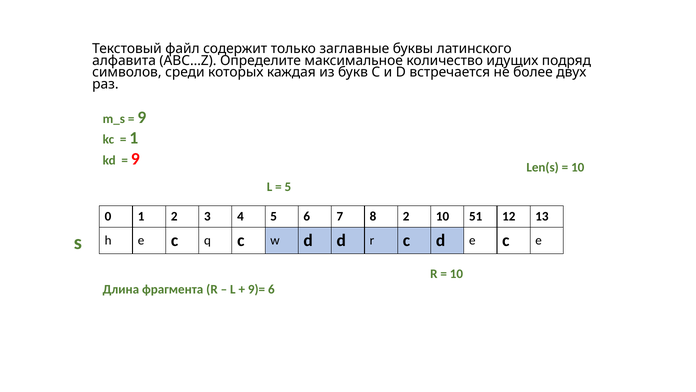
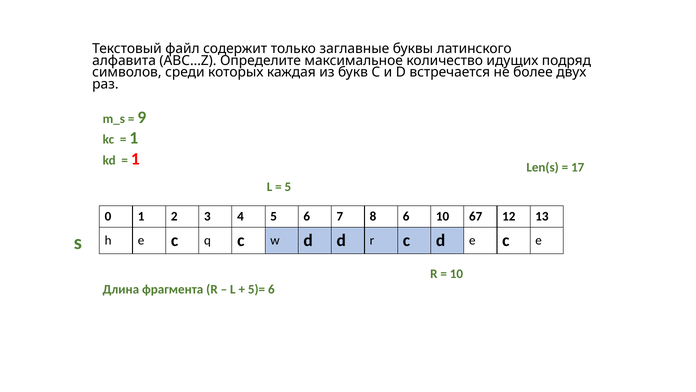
9: 9 -> 1 (135, 159)
10: 10 -> 17 (578, 167)
8 2: 2 -> 6 (406, 216)
51: 51 -> 67 (476, 216)
9)=: 9)= -> 5)= (257, 289)
